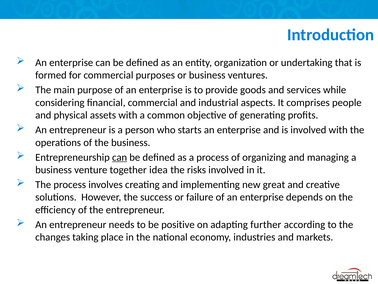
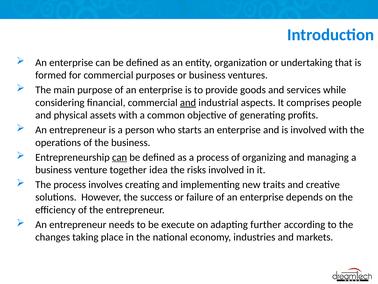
and underline: none -> present (188, 102)
great: great -> traits (274, 184)
positive: positive -> execute (178, 224)
